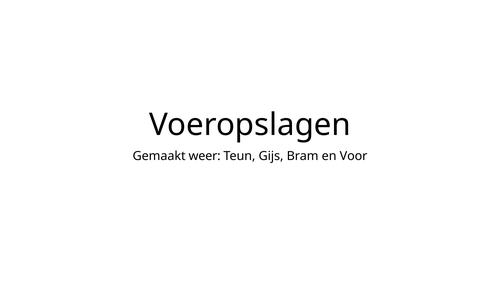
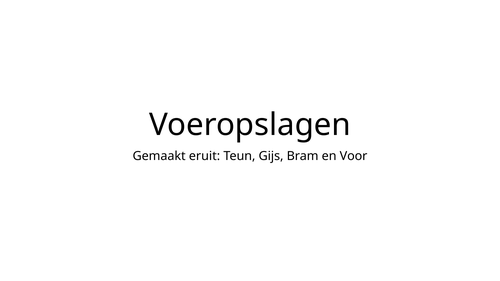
weer: weer -> eruit (205, 156)
